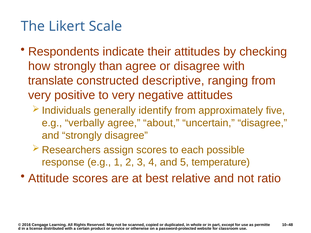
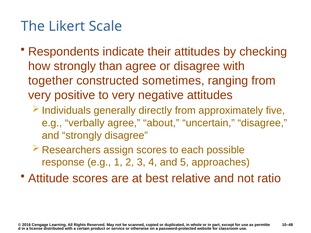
translate: translate -> together (51, 81)
descriptive: descriptive -> sometimes (173, 81)
identify: identify -> directly (155, 111)
temperature: temperature -> approaches (221, 162)
